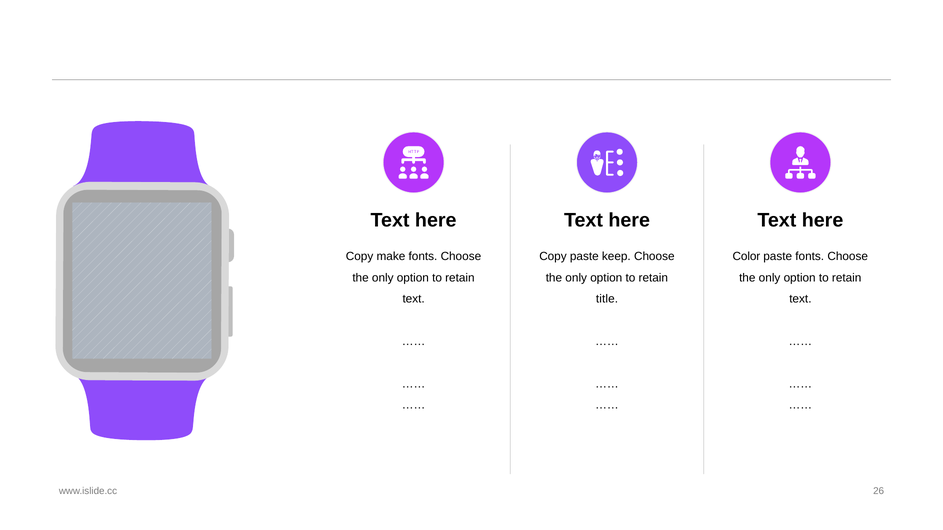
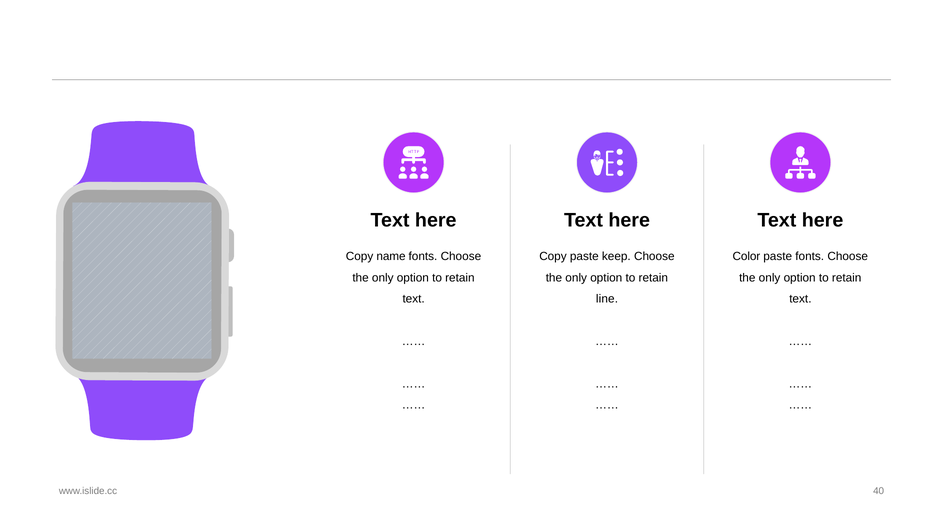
make: make -> name (391, 257)
title: title -> line (607, 299)
26: 26 -> 40 (879, 491)
